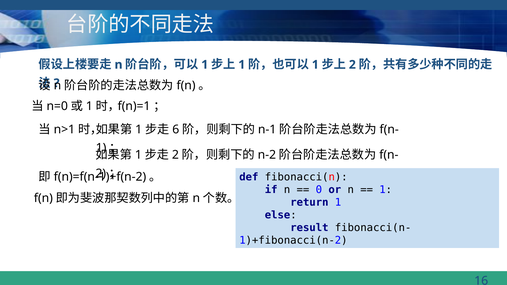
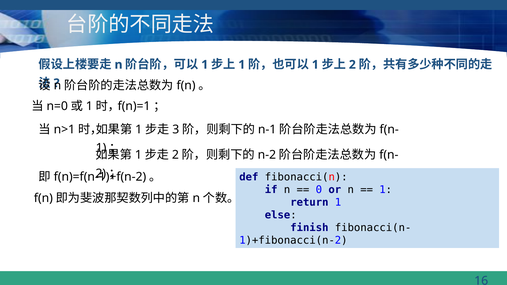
6: 6 -> 3 (176, 130)
result: result -> finish (309, 228)
